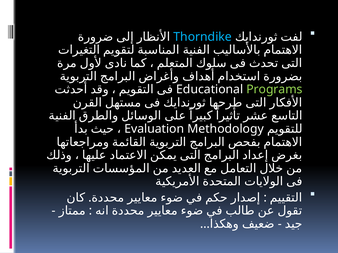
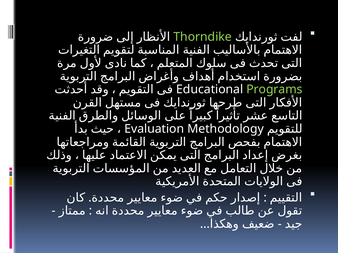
Thorndike colour: light blue -> light green (203, 37)
